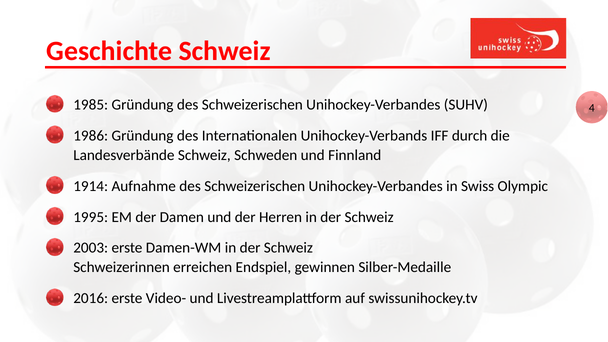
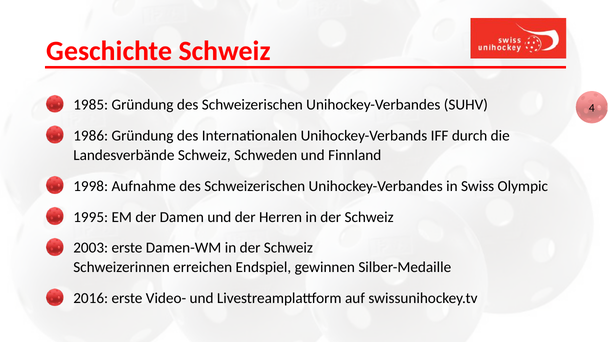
1914: 1914 -> 1998 (91, 186)
